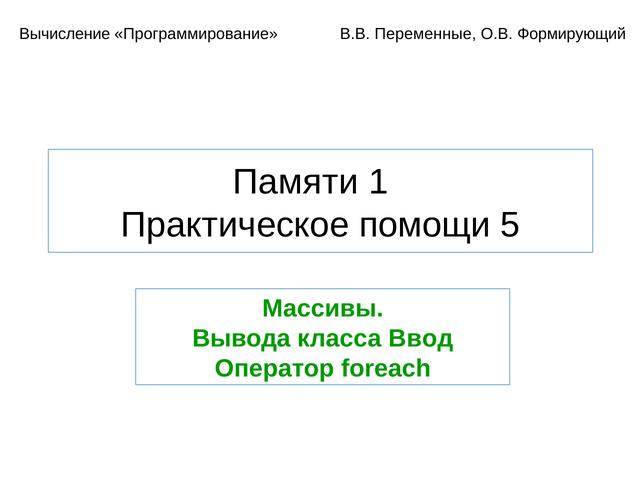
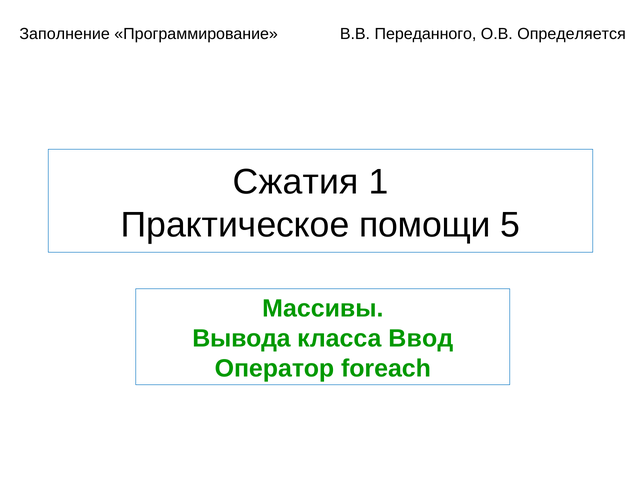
Вычисление: Вычисление -> Заполнение (65, 34)
Переменные: Переменные -> Переданного (425, 34)
Формирующий: Формирующий -> Определяется (572, 34)
Памяти: Памяти -> Сжатия (296, 182)
